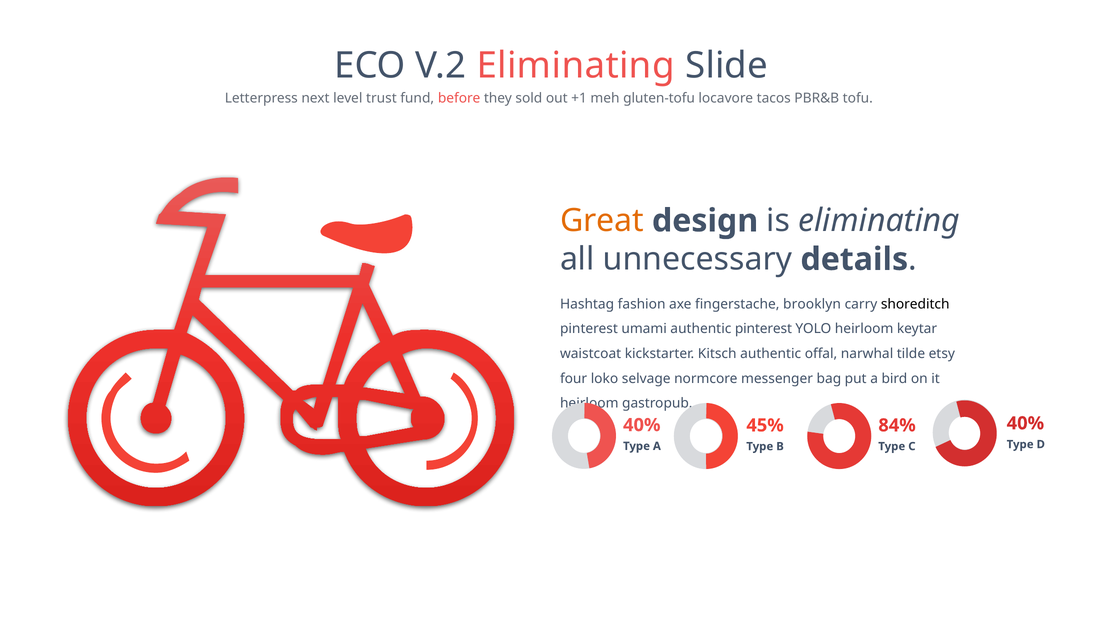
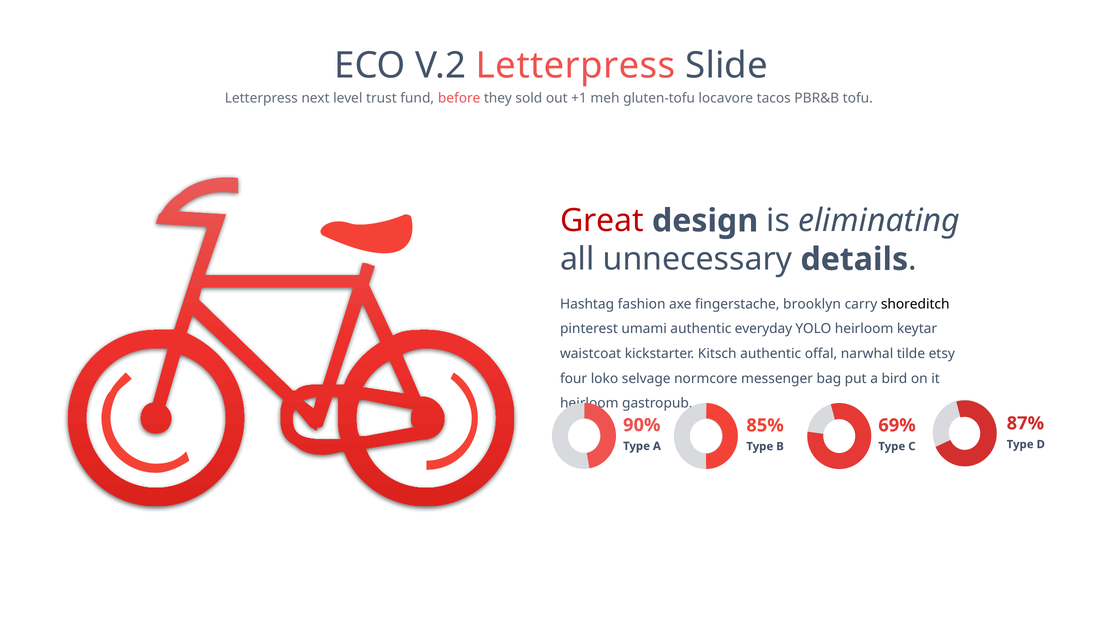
V.2 Eliminating: Eliminating -> Letterpress (576, 66)
Great colour: orange -> red (602, 221)
authentic pinterest: pinterest -> everyday (763, 329)
40%: 40% -> 87% (1025, 424)
40%: 40% -> 90% (642, 425)
45%: 45% -> 85% (765, 426)
84%: 84% -> 69% (897, 426)
